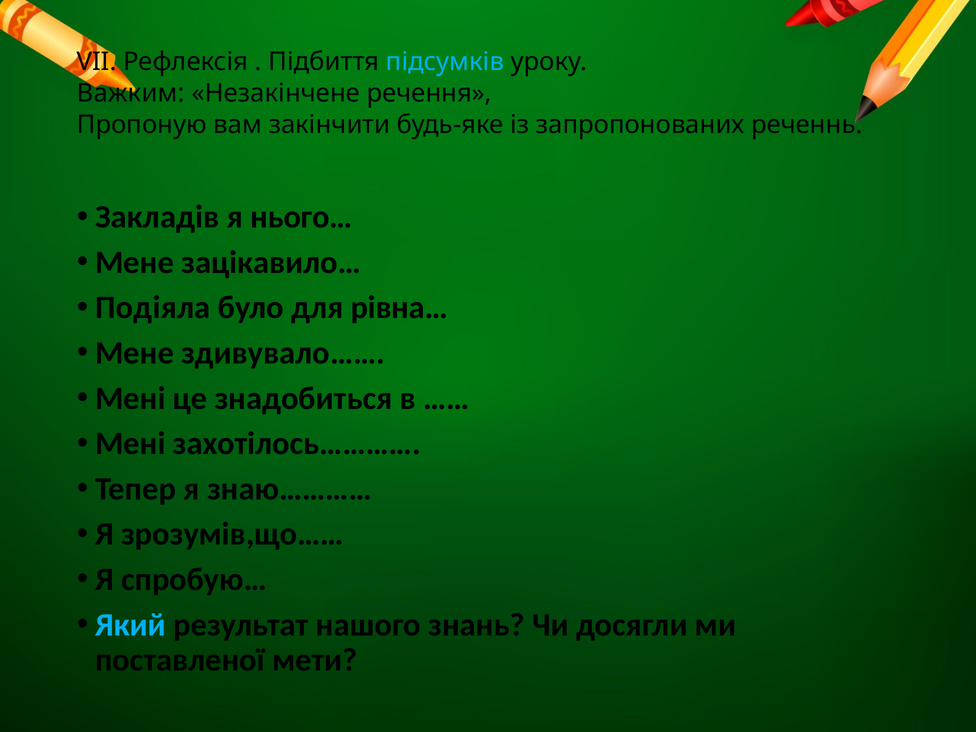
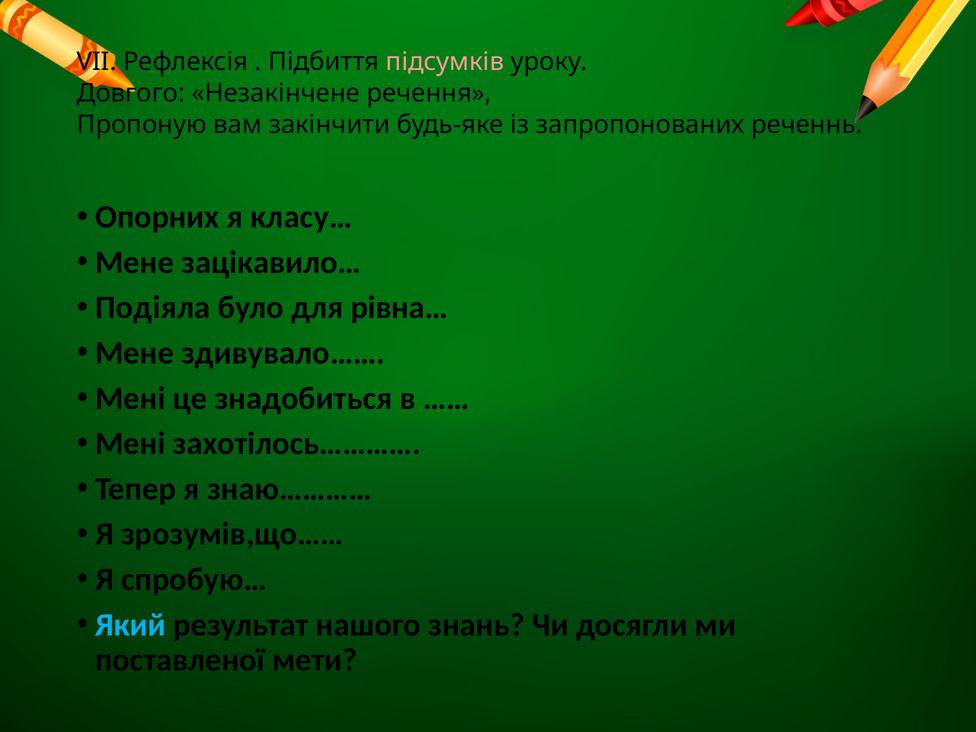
підсумків colour: light blue -> pink (445, 62)
Важким: Важким -> Довгого (131, 93)
Закладів: Закладів -> Опорних (157, 217)
нього…: нього… -> класу… (301, 217)
